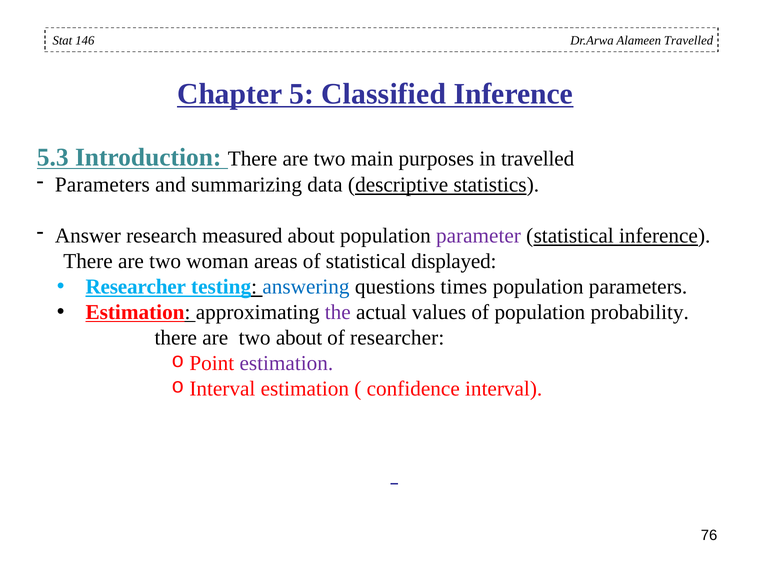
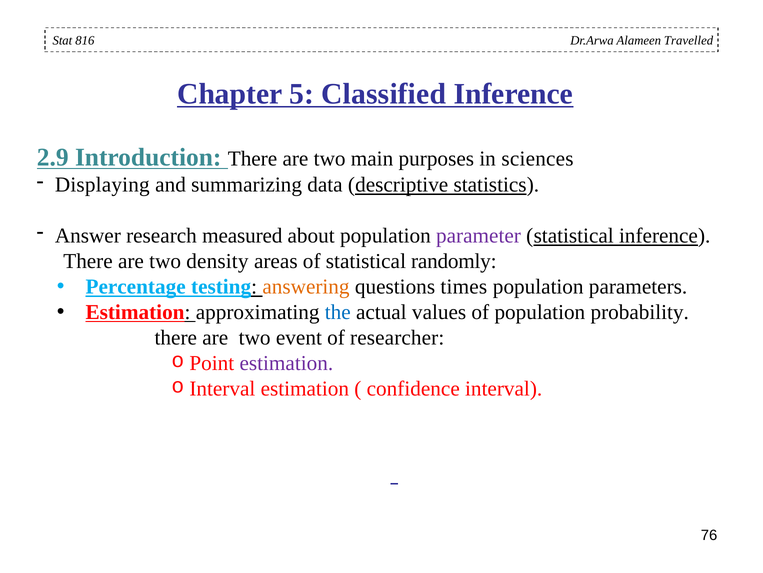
146: 146 -> 816 (85, 41)
5.3: 5.3 -> 2.9 (53, 157)
in travelled: travelled -> sciences (538, 158)
Parameters: Parameters -> Displaying (102, 185)
woman: woman -> density (217, 261)
displayed: displayed -> randomly (454, 261)
Researcher: Researcher -> Percentage (136, 286)
answering colour: blue -> orange (306, 286)
the colour: purple -> blue (338, 312)
two about: about -> event (299, 337)
